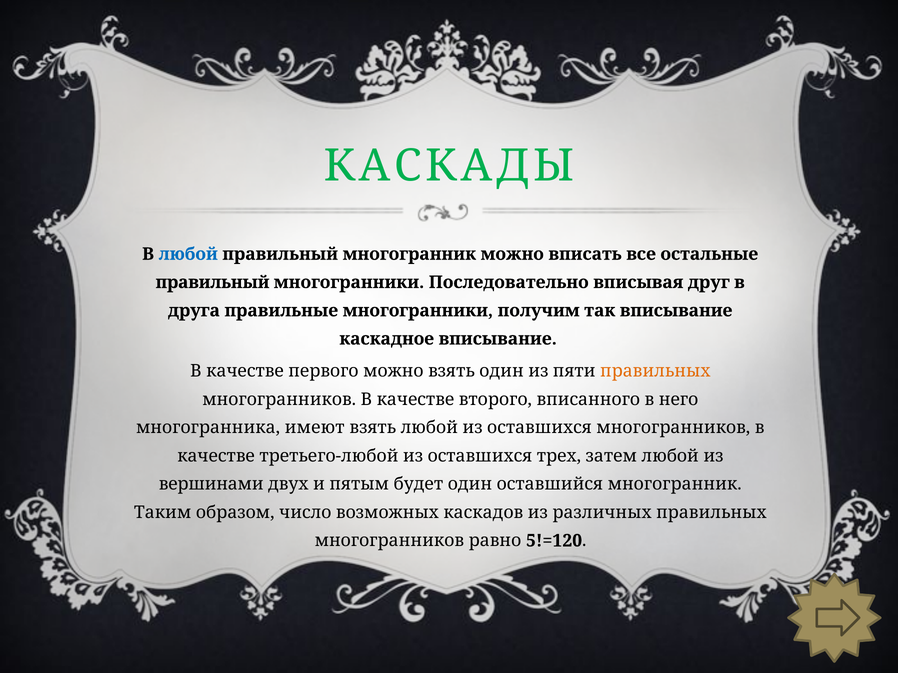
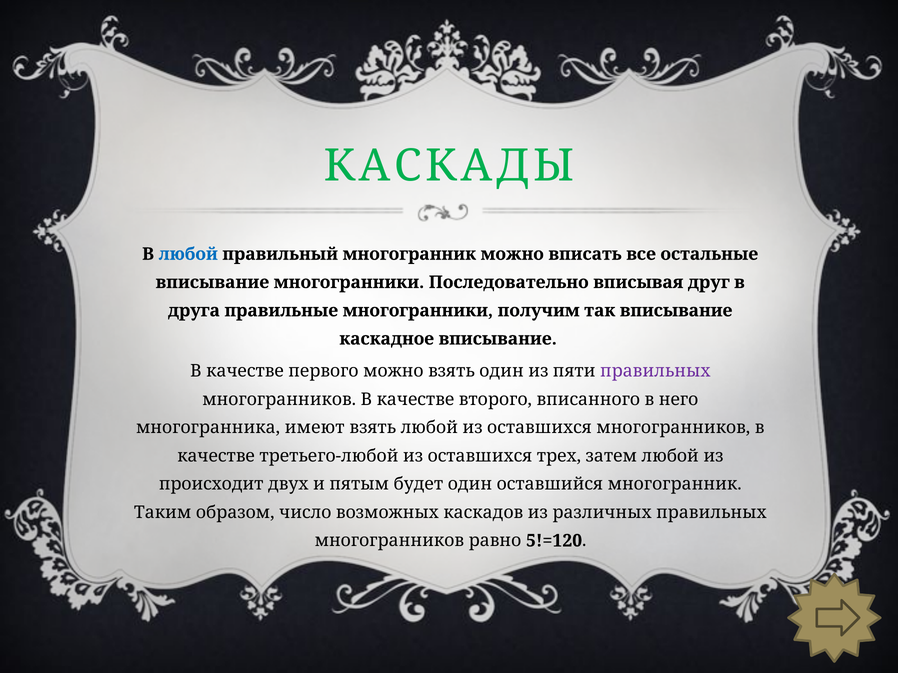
правильный: правильный -> вписывание (212, 283)
правильных colour: orange -> purple (655, 371)
вершинами: вершинами -> происходит (211, 485)
